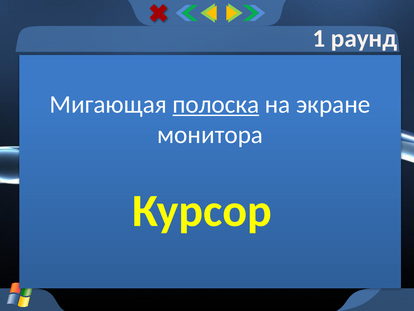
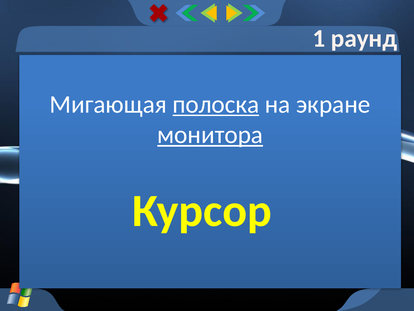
монитора underline: none -> present (210, 135)
